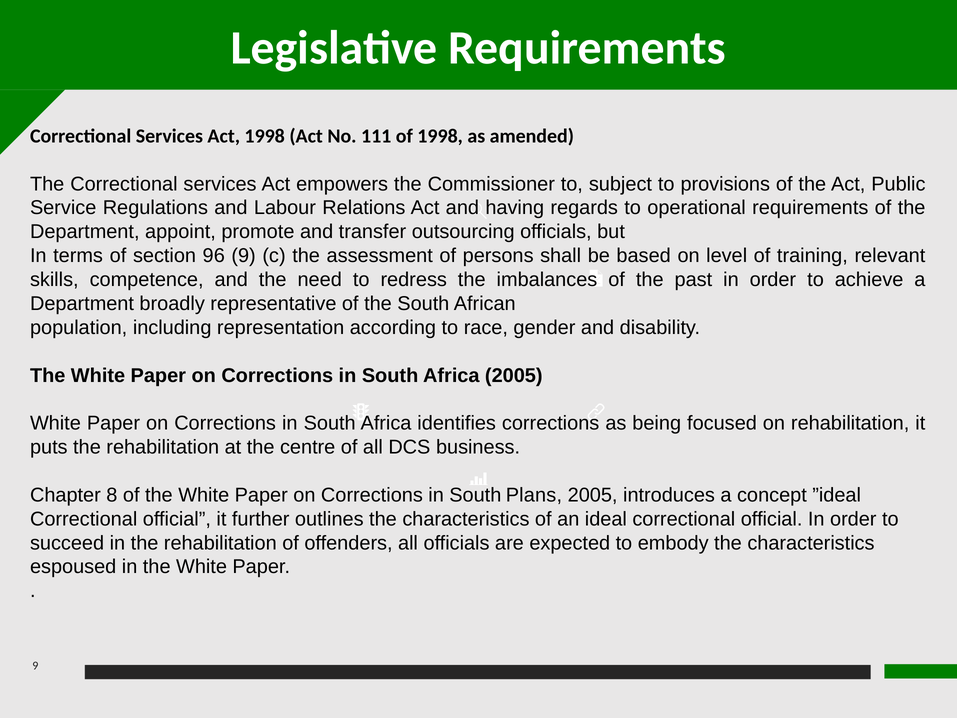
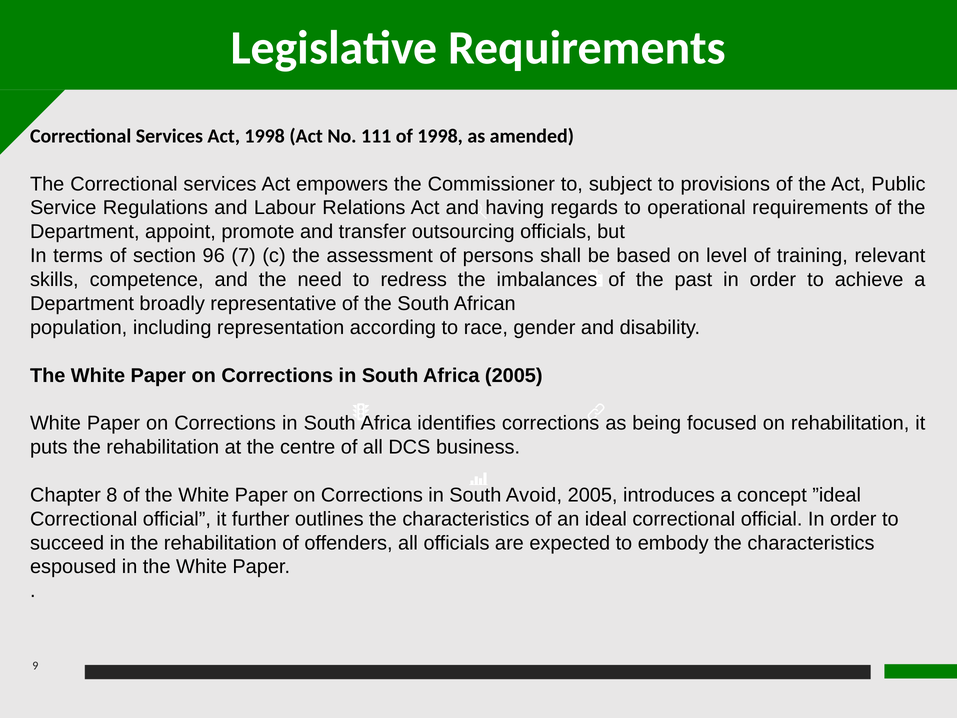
96 9: 9 -> 7 (244, 256)
Plans: Plans -> Avoid (534, 495)
